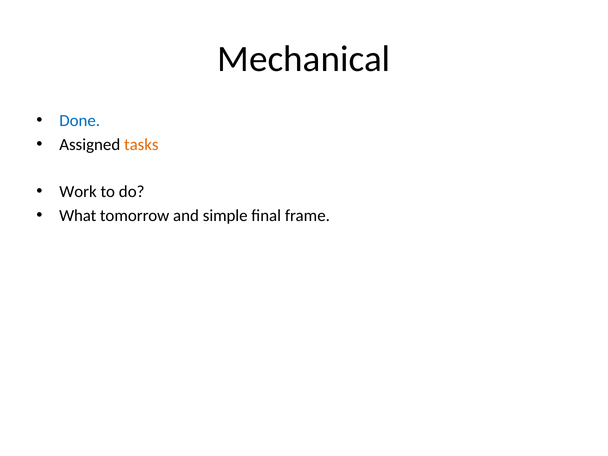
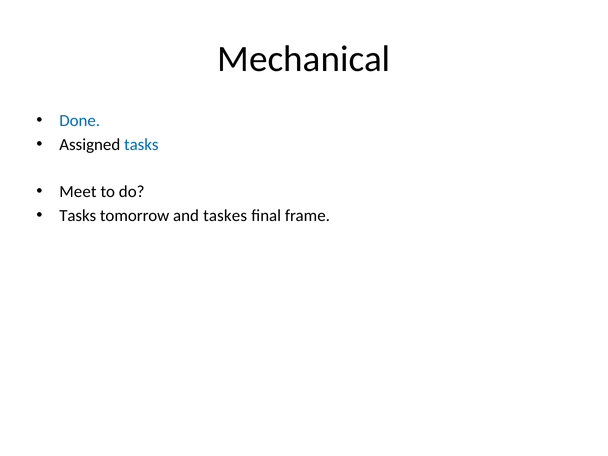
tasks colour: orange -> blue (141, 144)
Work: Work -> Meet (78, 192)
What: What -> Tasks (78, 215)
simple: simple -> taskes (225, 215)
